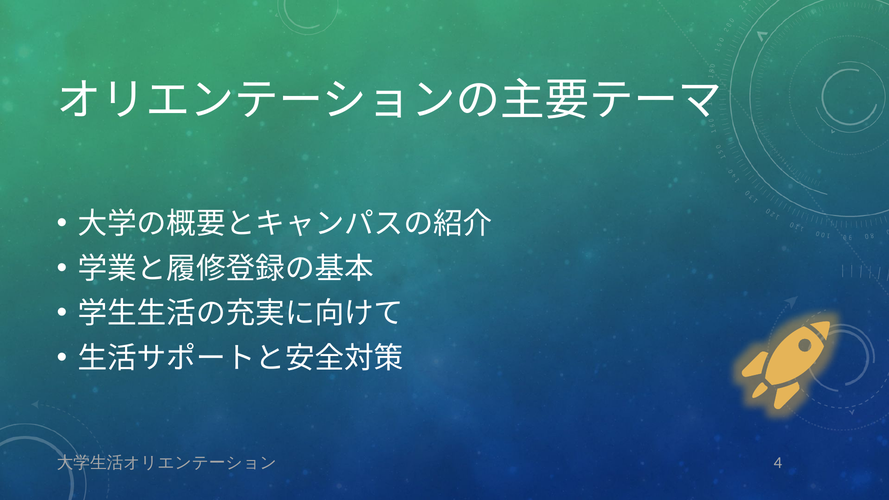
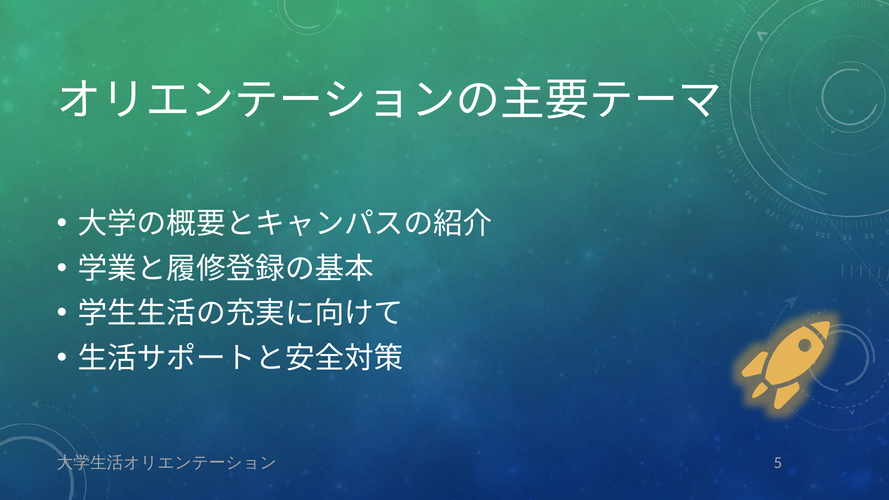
4: 4 -> 5 (778, 463)
